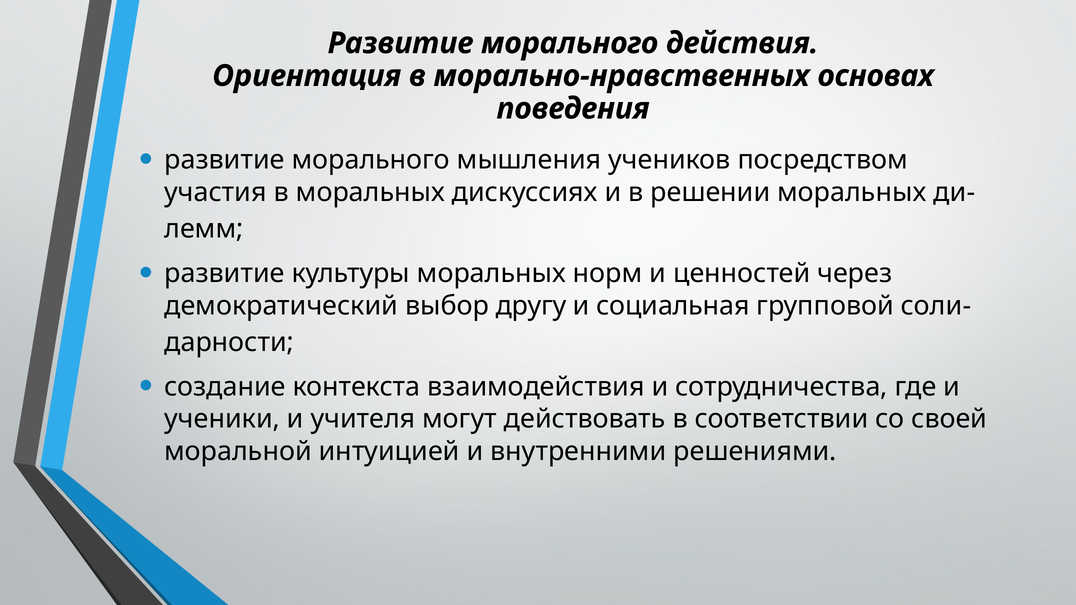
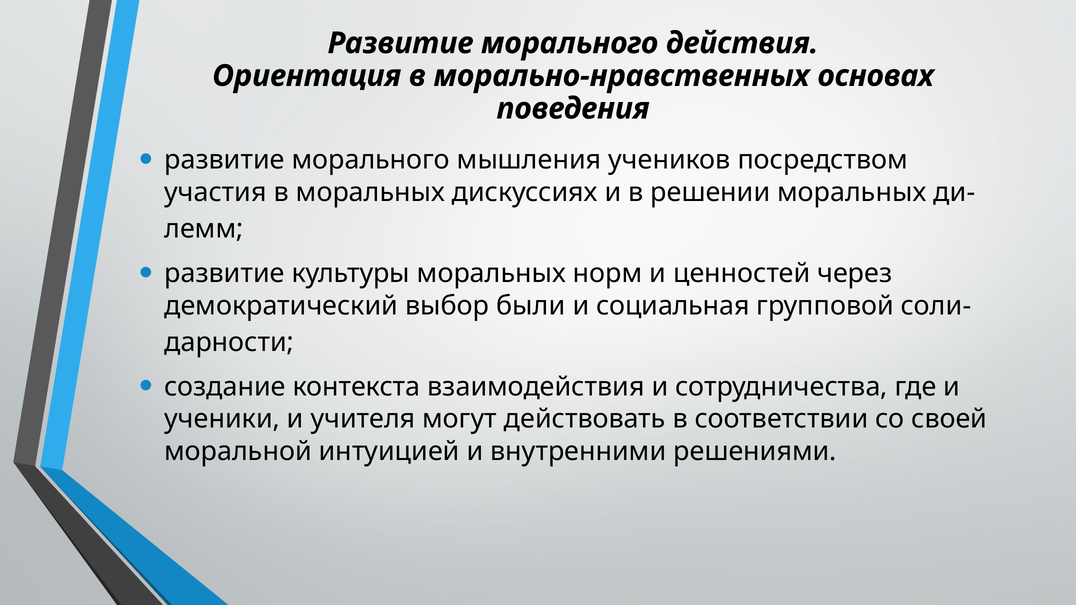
другу: другу -> были (531, 306)
